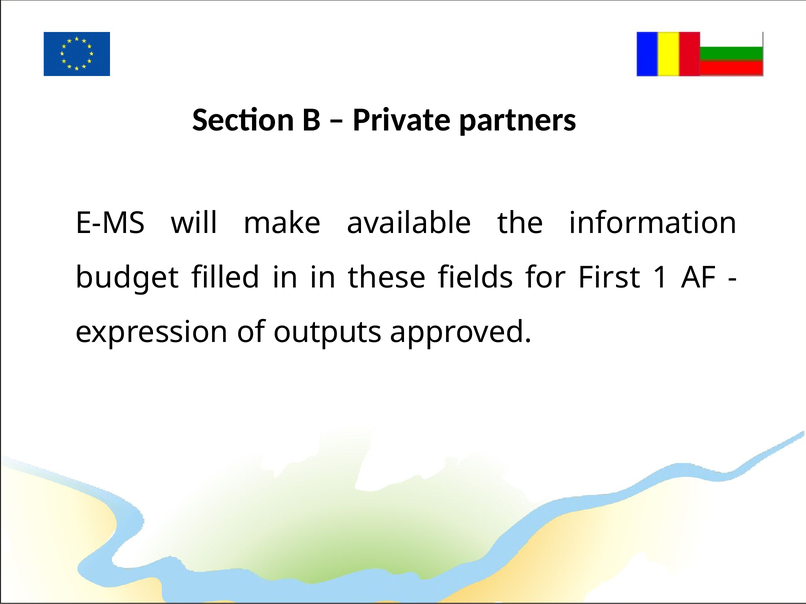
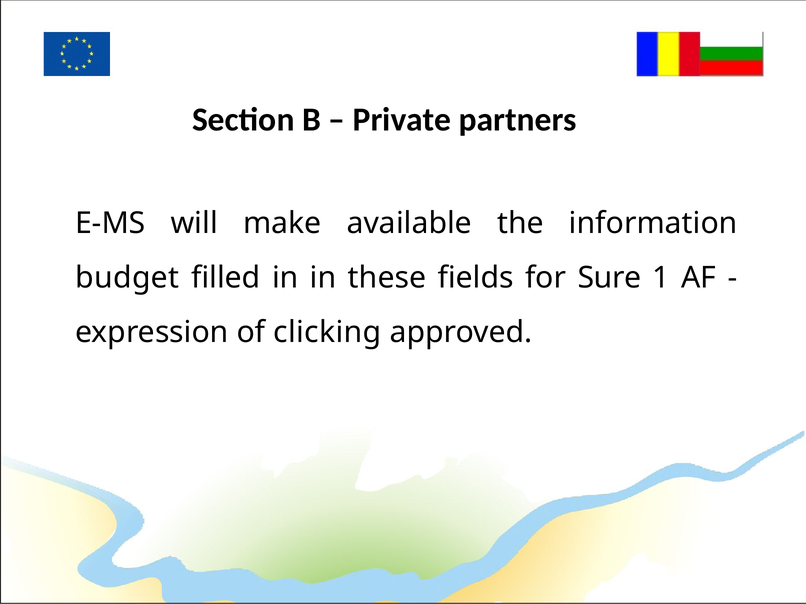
First: First -> Sure (609, 278)
outputs: outputs -> clicking (327, 333)
